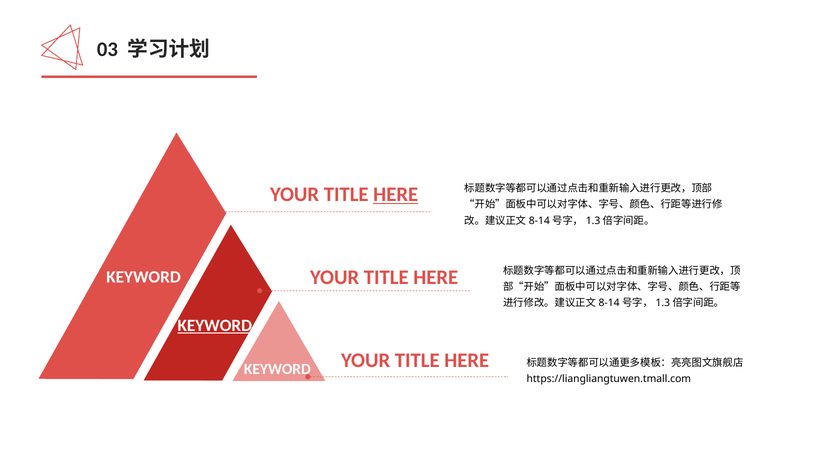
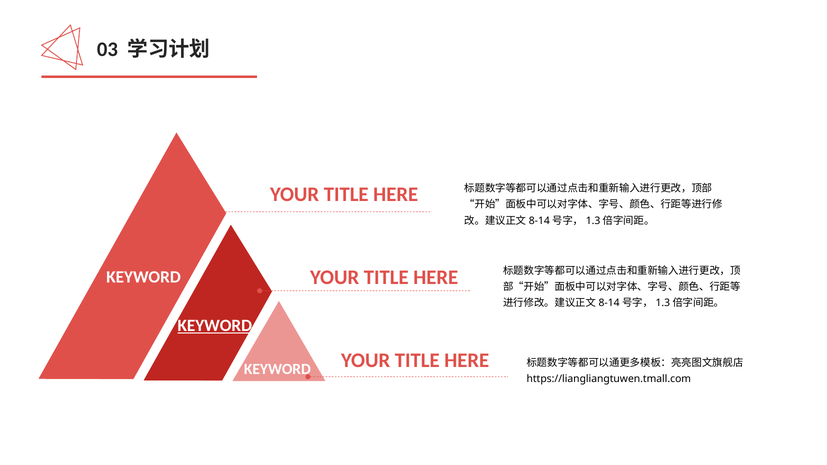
HERE underline: present -> none (396, 195)
